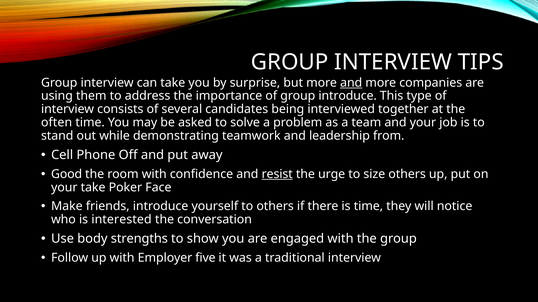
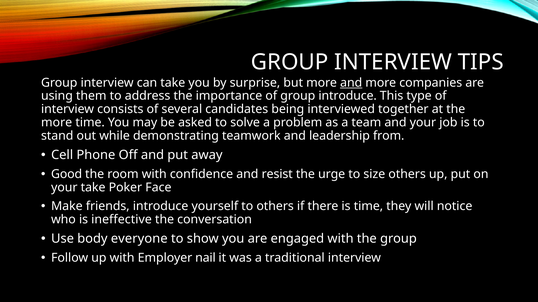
often: often -> more (57, 123)
resist underline: present -> none (277, 174)
interested: interested -> ineffective (122, 220)
strengths: strengths -> everyone (139, 239)
five: five -> nail (205, 258)
